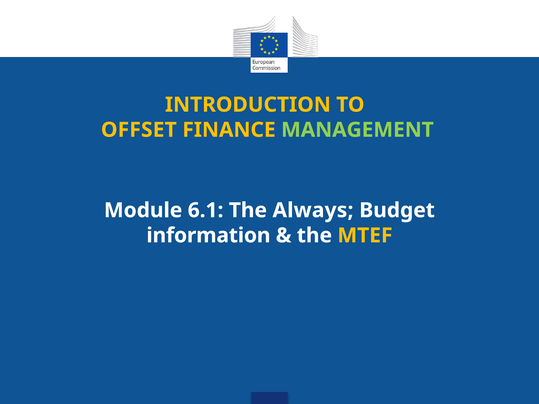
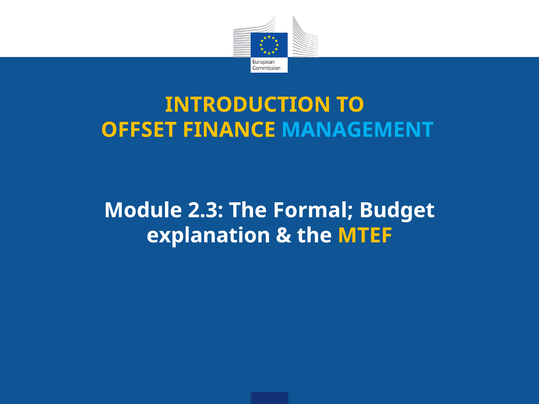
MANAGEMENT colour: light green -> light blue (357, 130)
6.1: 6.1 -> 2.3 (206, 210)
Always: Always -> Formal (313, 210)
information: information -> explanation (208, 236)
